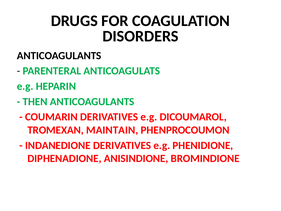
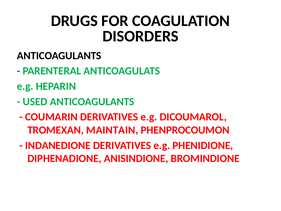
THEN: THEN -> USED (35, 101)
